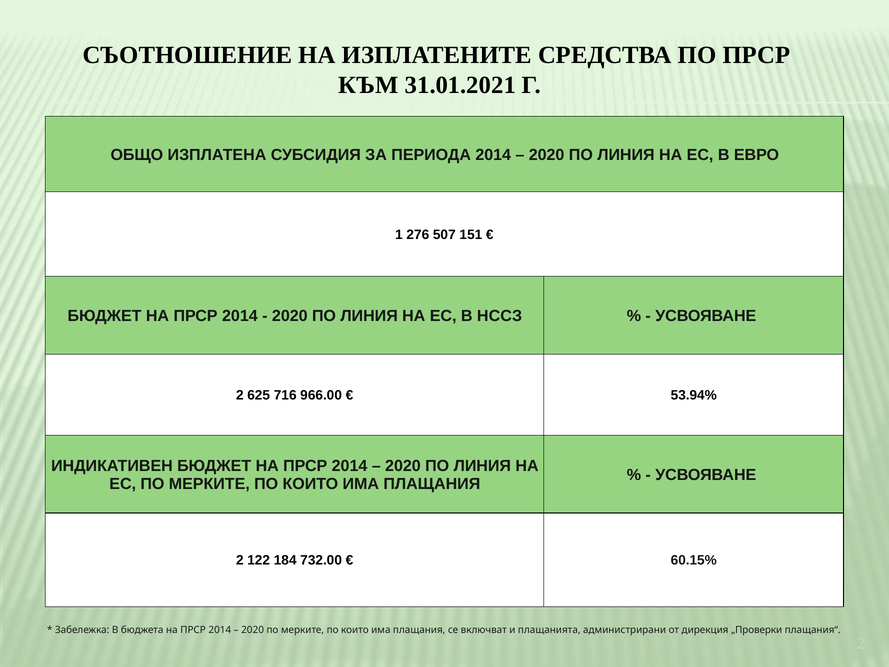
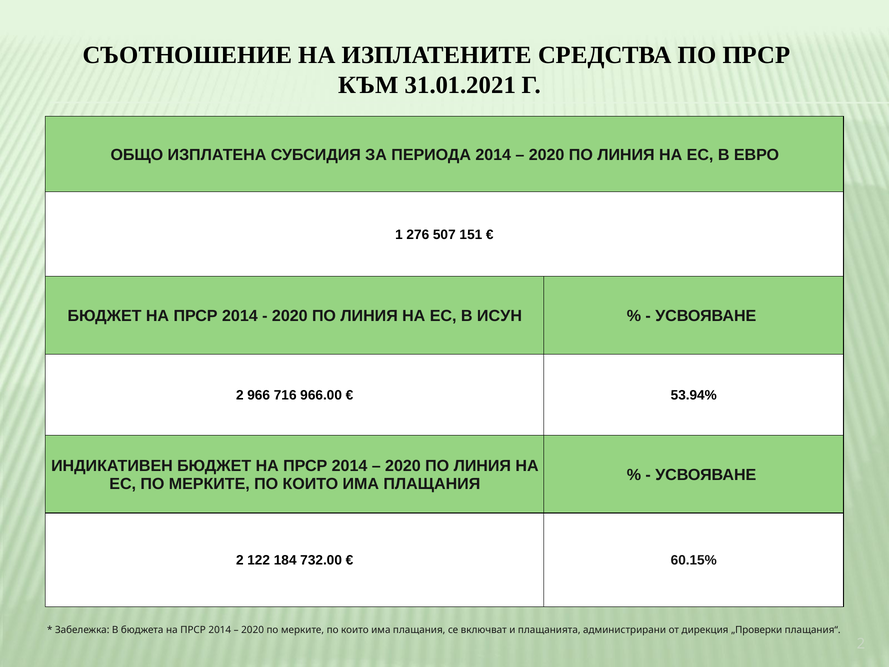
НССЗ: НССЗ -> ИСУН (499, 316)
625: 625 -> 966 (259, 395)
